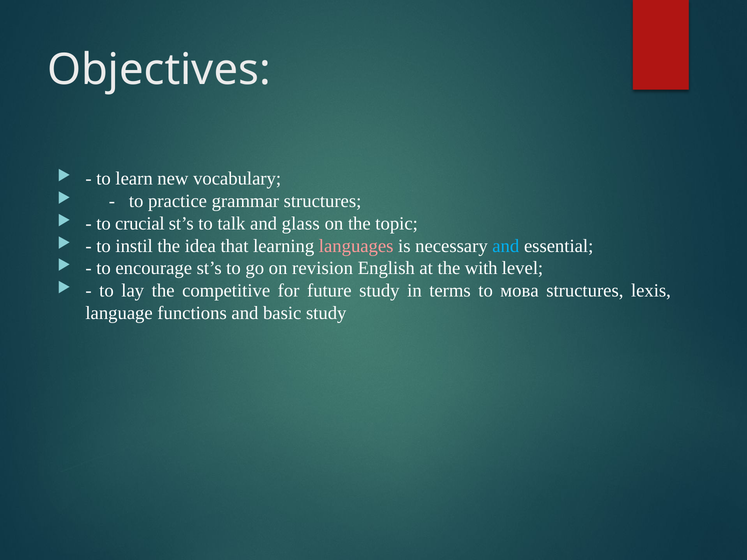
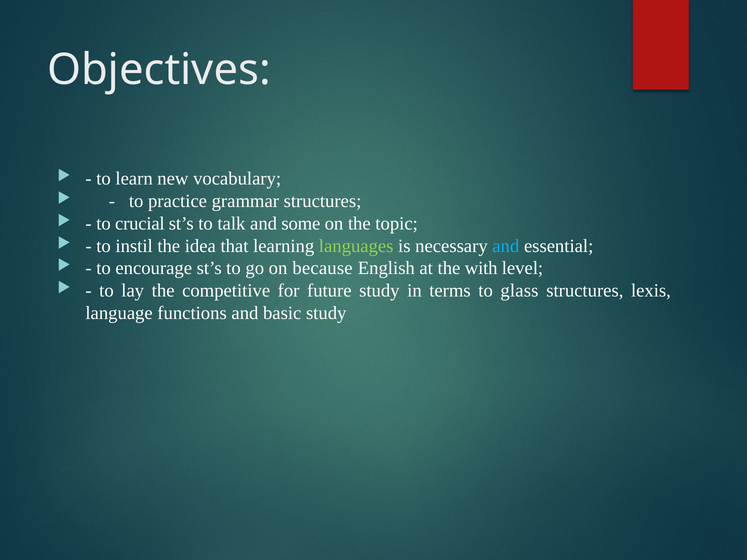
glass: glass -> some (301, 224)
languages colour: pink -> light green (356, 246)
revision: revision -> because (323, 268)
мова: мова -> glass (519, 291)
